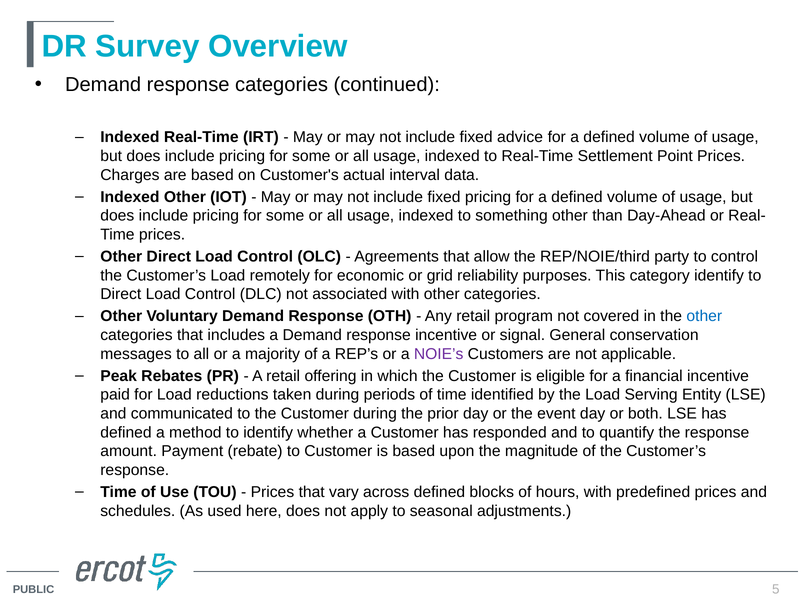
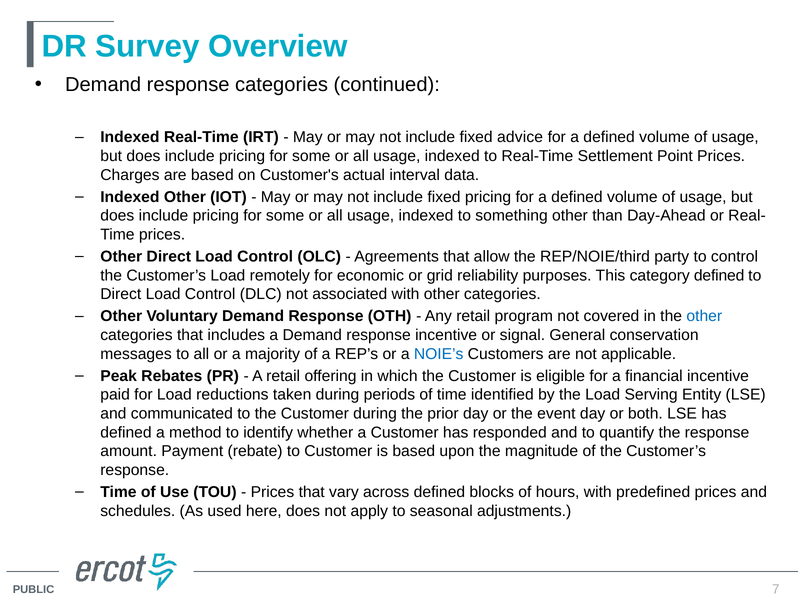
category identify: identify -> defined (719, 275)
NOIE’s colour: purple -> blue (439, 354)
5: 5 -> 7 (776, 589)
